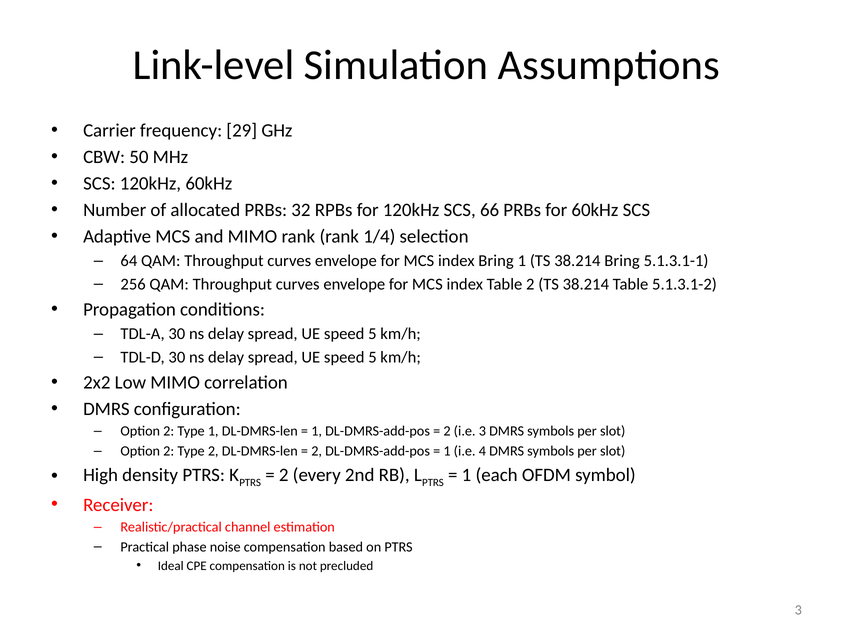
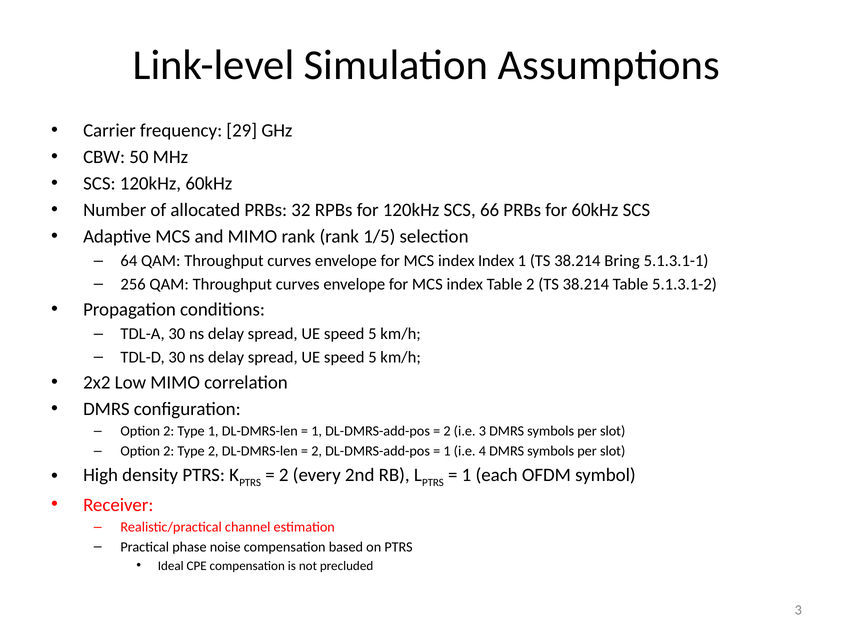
1/4: 1/4 -> 1/5 (379, 237)
index Bring: Bring -> Index (496, 261)
